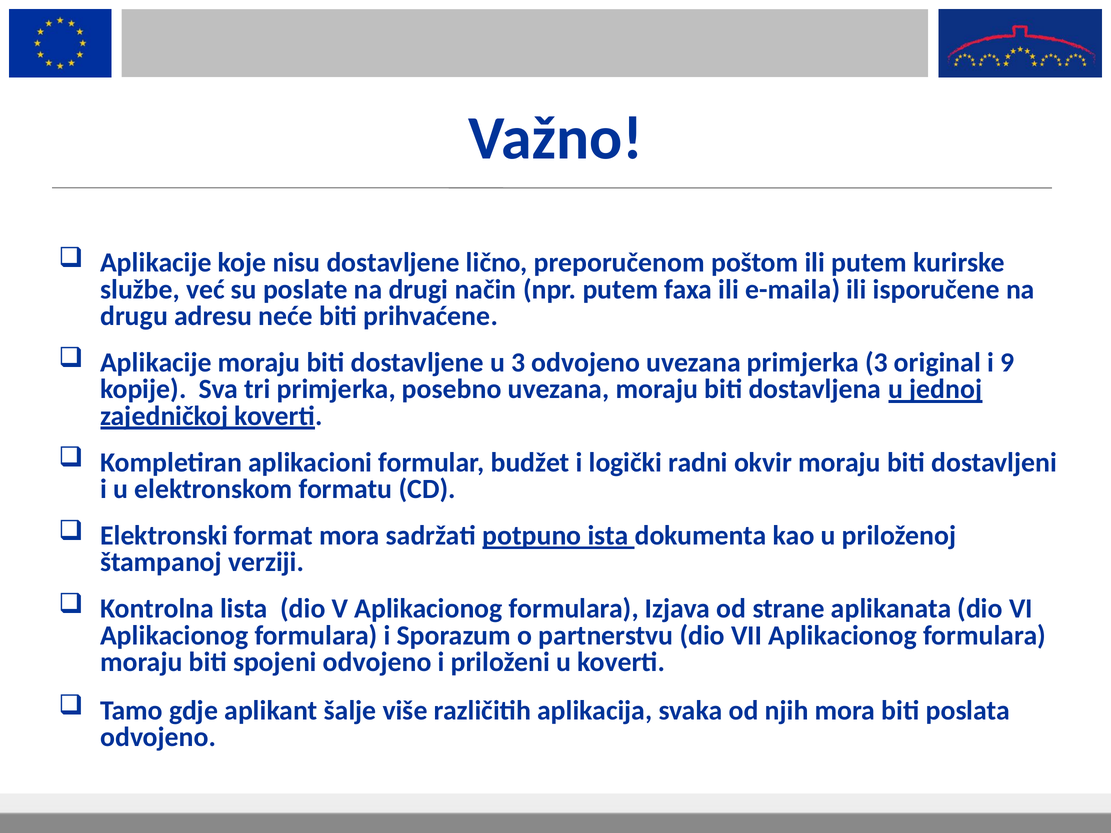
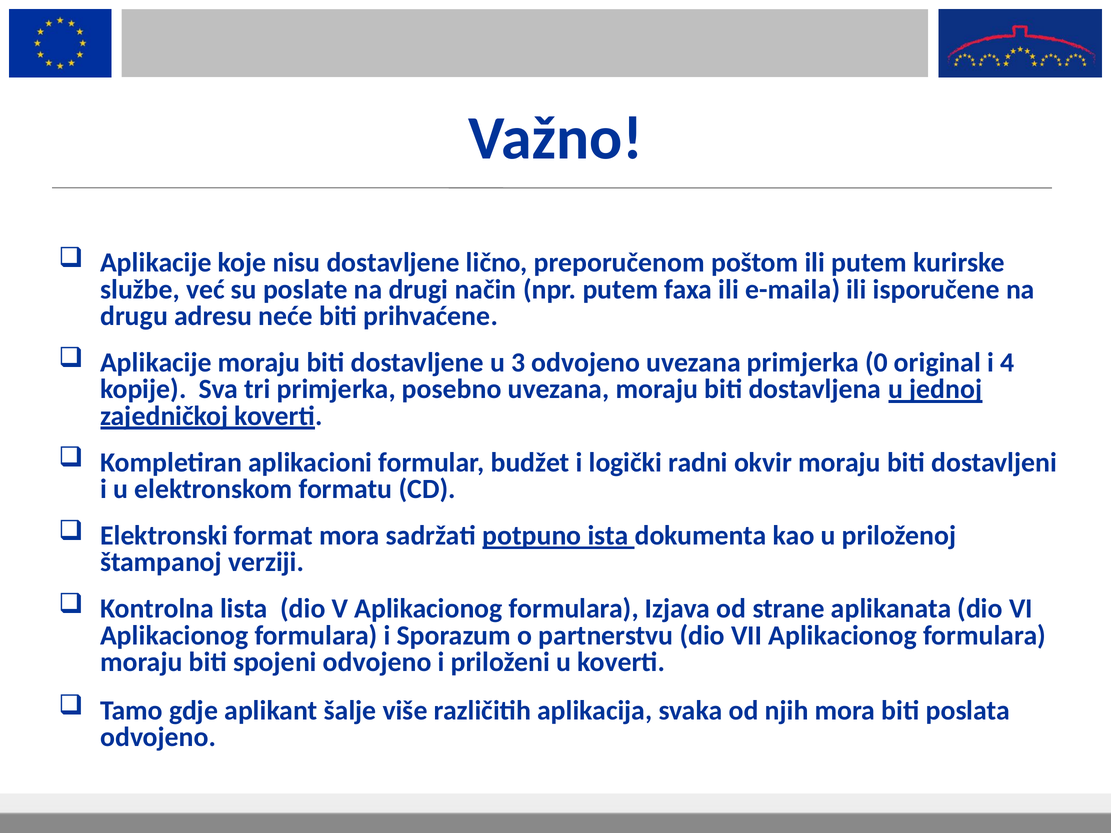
primjerka 3: 3 -> 0 (876, 363)
9: 9 -> 4 (1007, 363)
